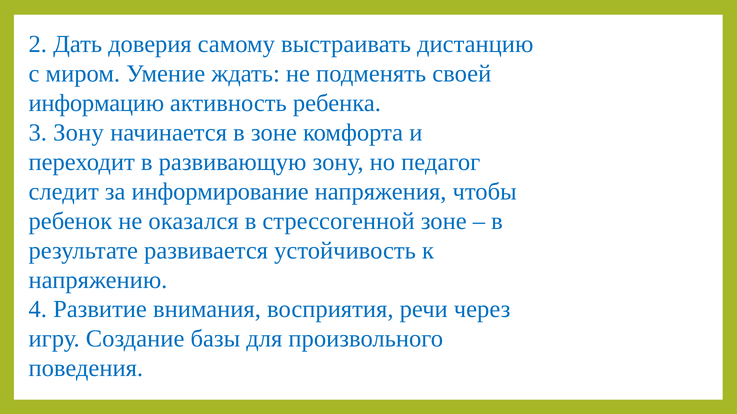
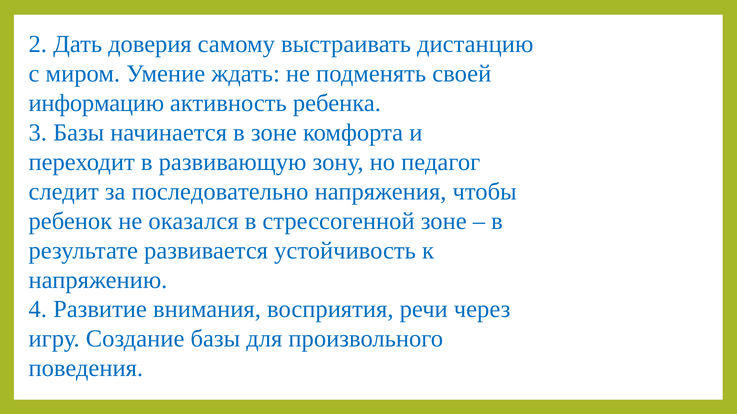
3 Зону: Зону -> Базы (79, 133)
информирование: информирование -> последовательно (220, 192)
